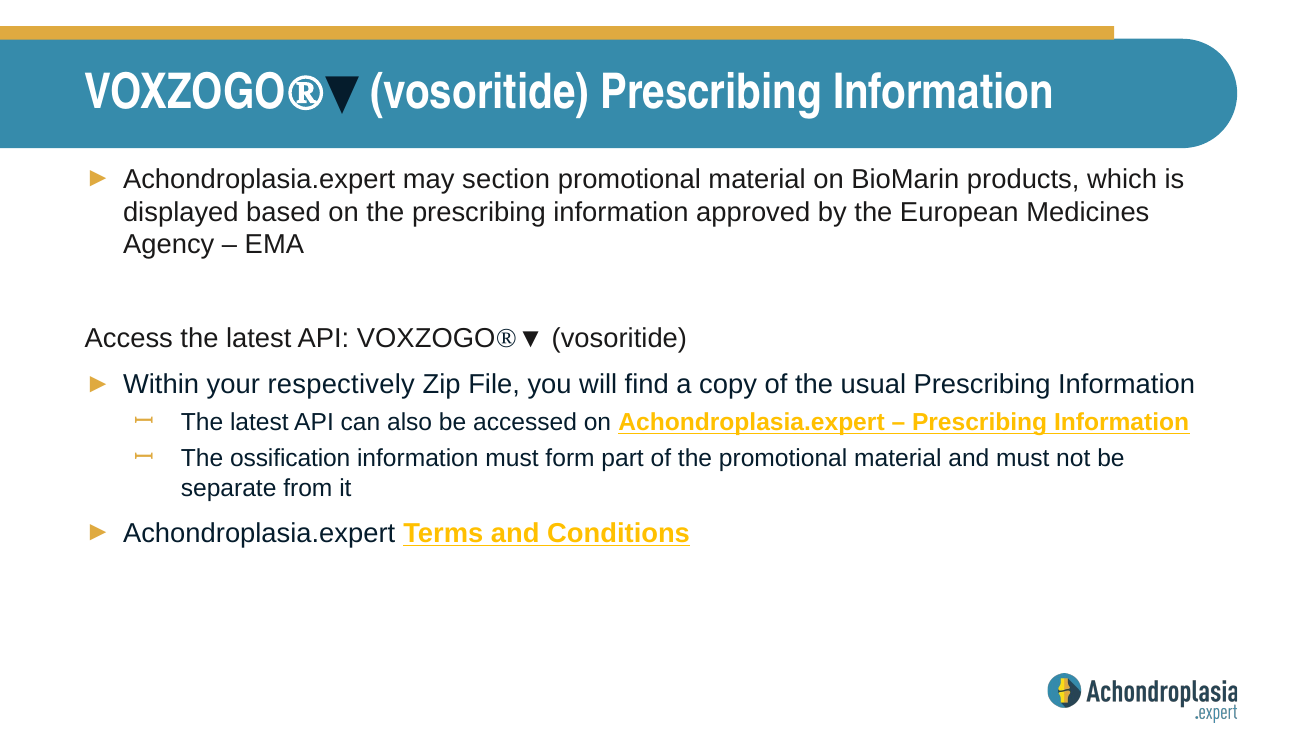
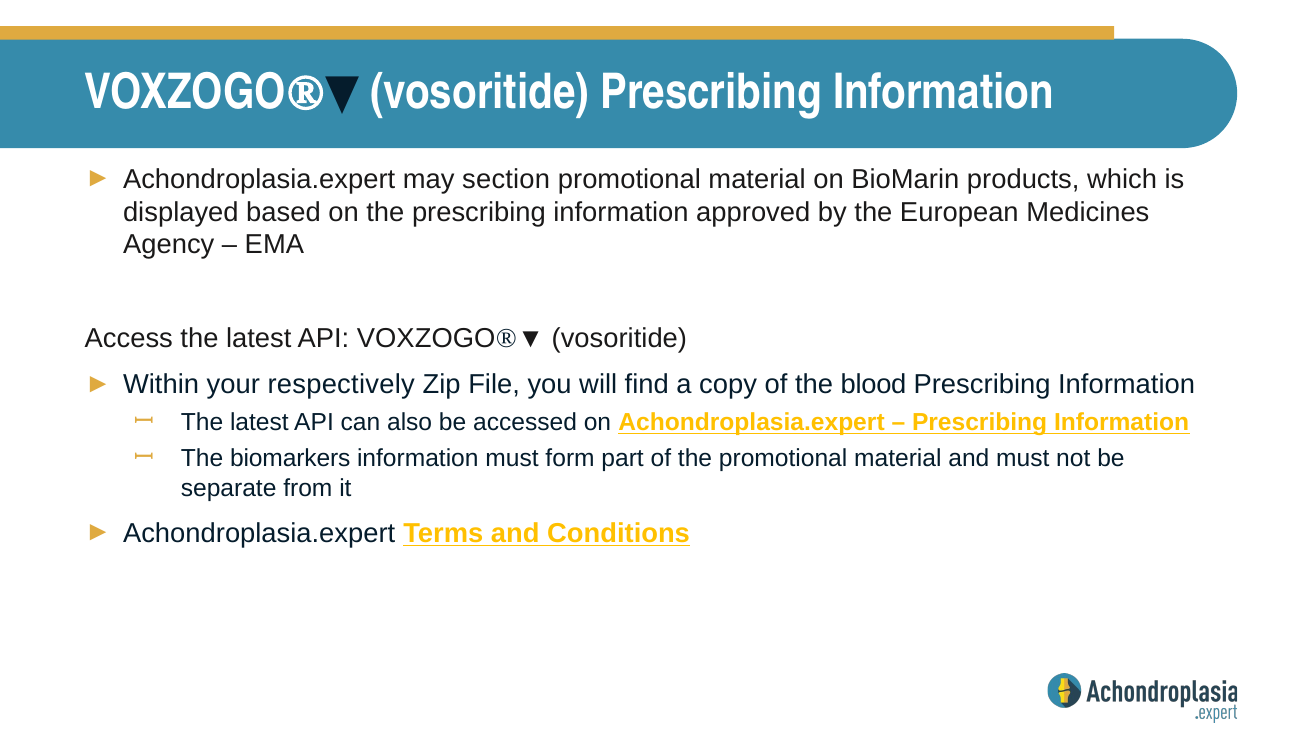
usual: usual -> blood (874, 385)
ossification: ossification -> biomarkers (290, 459)
